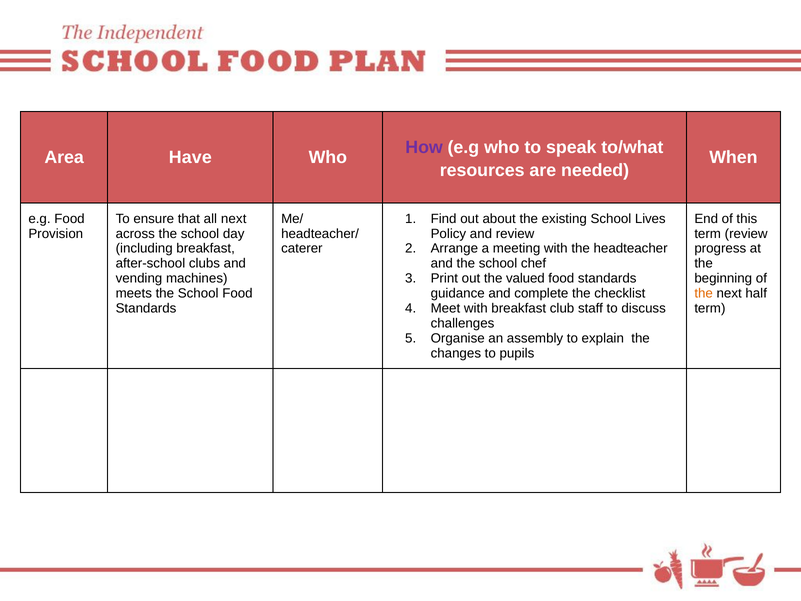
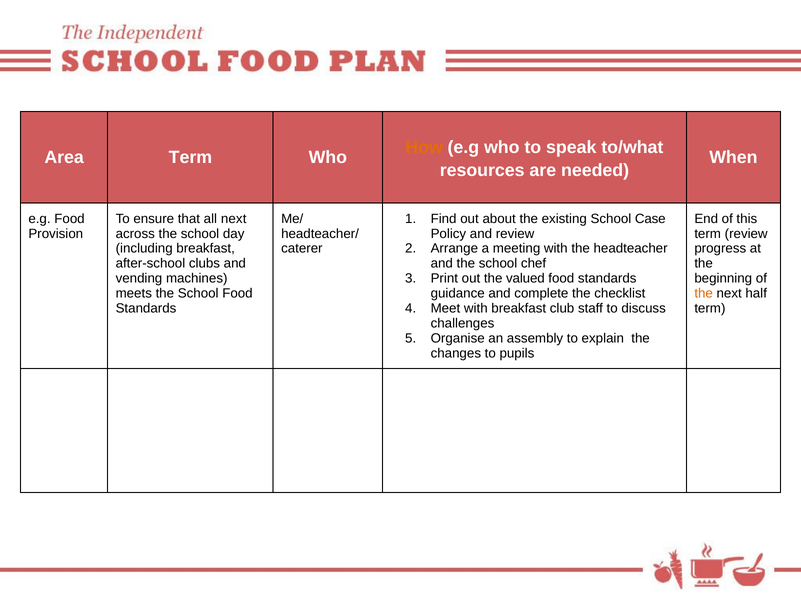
How colour: purple -> orange (424, 147)
Area Have: Have -> Term (190, 157)
Lives: Lives -> Case (650, 219)
